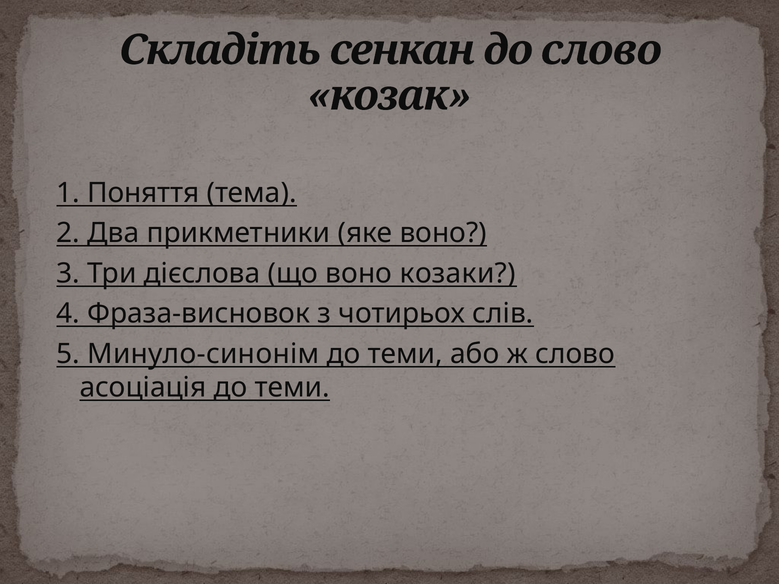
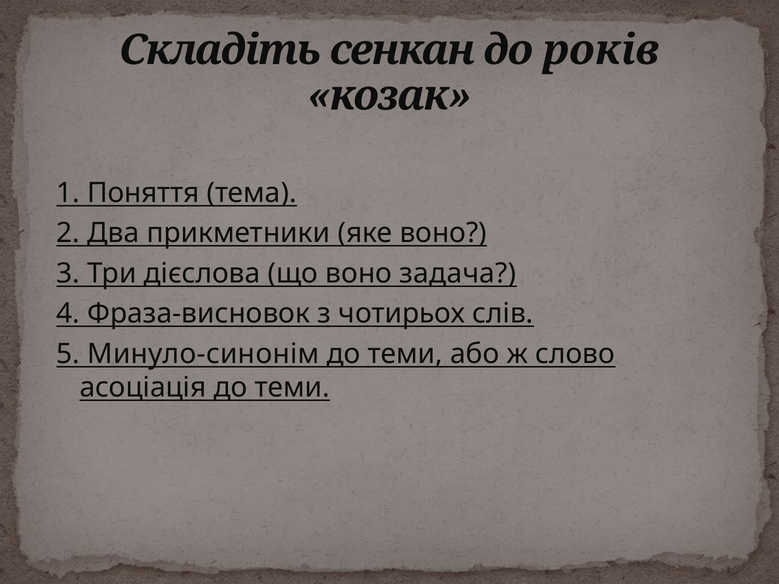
до слово: слово -> років (601, 50)
козаки: козаки -> задача (458, 274)
